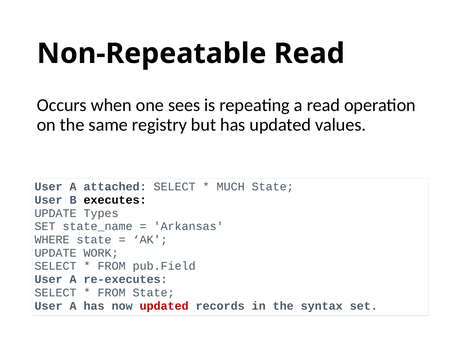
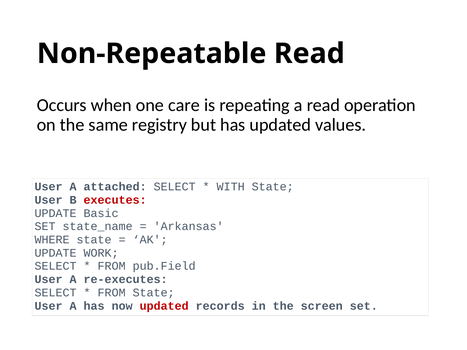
sees: sees -> care (184, 105)
MUCH: MUCH -> WITH (231, 187)
executes colour: black -> red (115, 200)
Types: Types -> Basic (101, 213)
syntax: syntax -> screen (322, 306)
